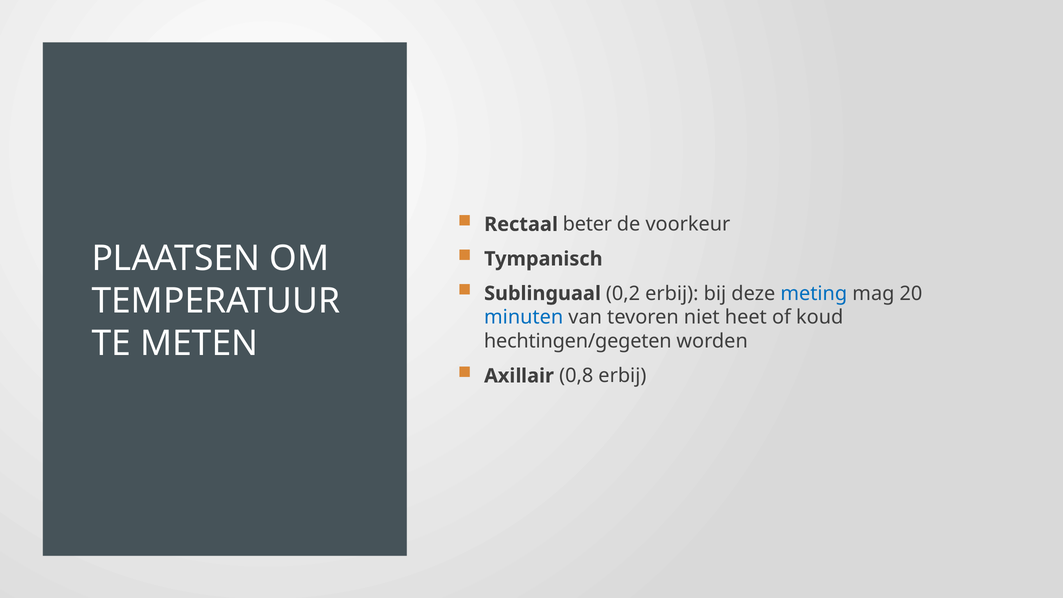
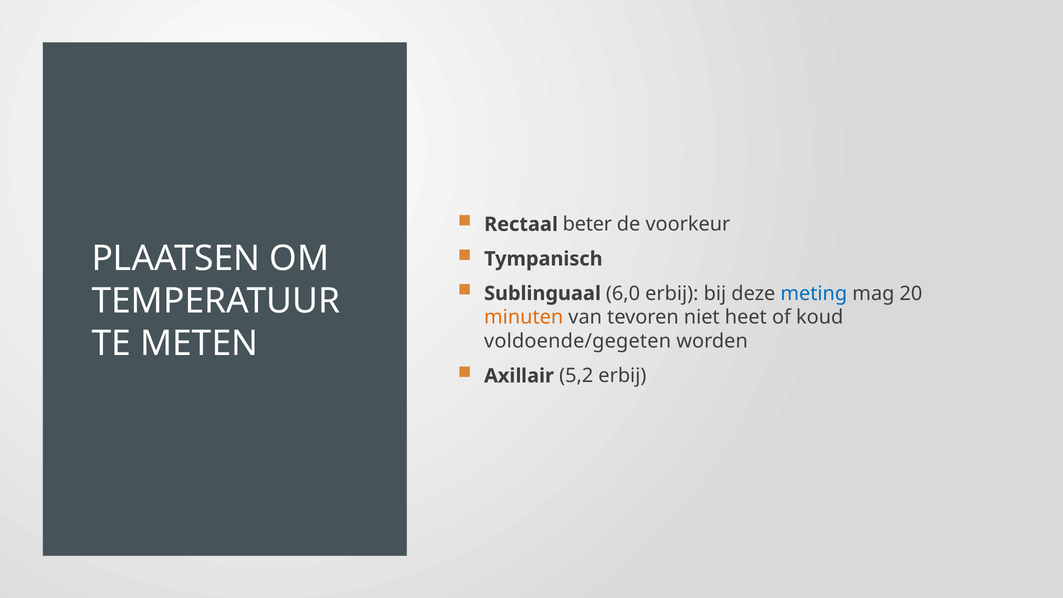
0,2: 0,2 -> 6,0 (623, 293)
minuten colour: blue -> orange (524, 317)
hechtingen/gegeten: hechtingen/gegeten -> voldoende/gegeten (578, 341)
0,8: 0,8 -> 5,2 (576, 376)
